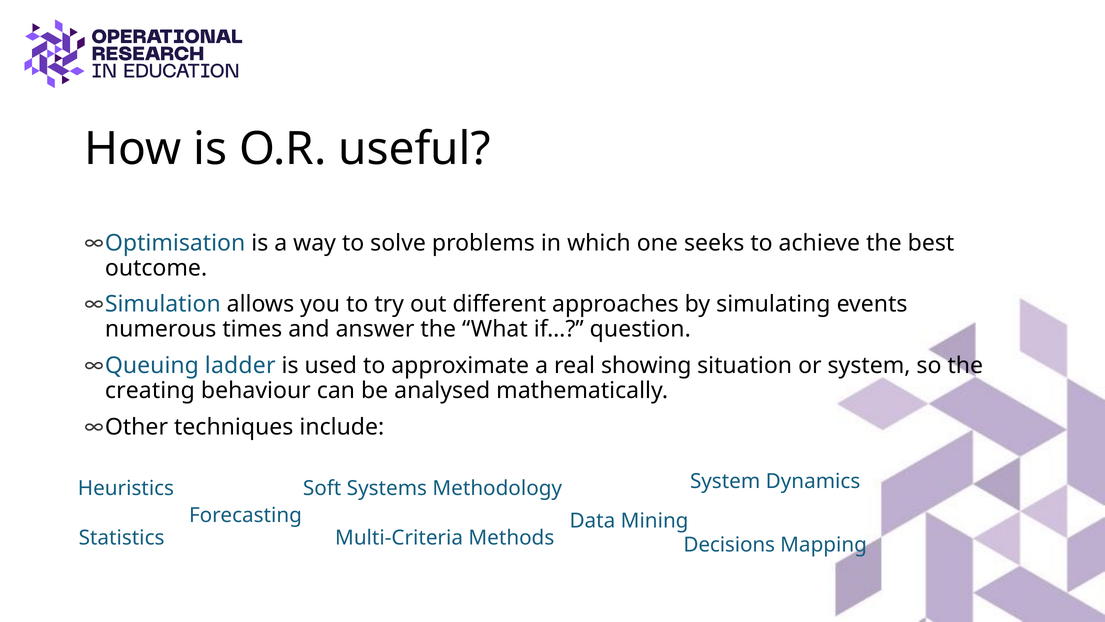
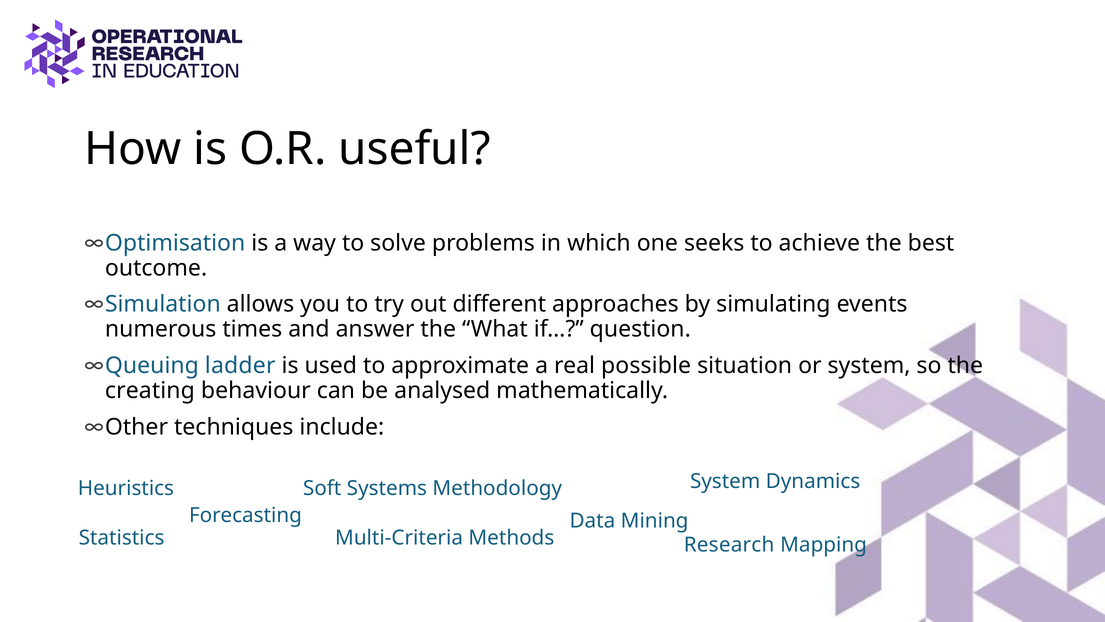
showing: showing -> possible (646, 365)
Decisions: Decisions -> Research (729, 544)
